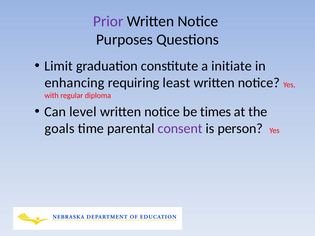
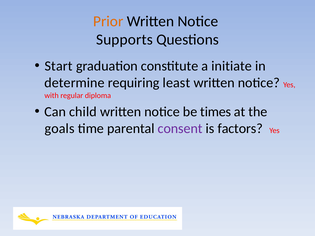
Prior colour: purple -> orange (108, 21)
Purposes: Purposes -> Supports (124, 40)
Limit: Limit -> Start (59, 66)
enhancing: enhancing -> determine (75, 83)
level: level -> child (83, 112)
person: person -> factors (240, 129)
